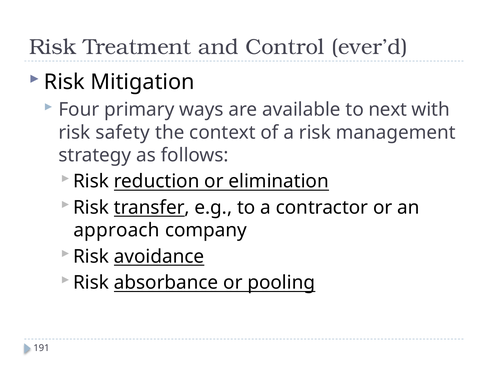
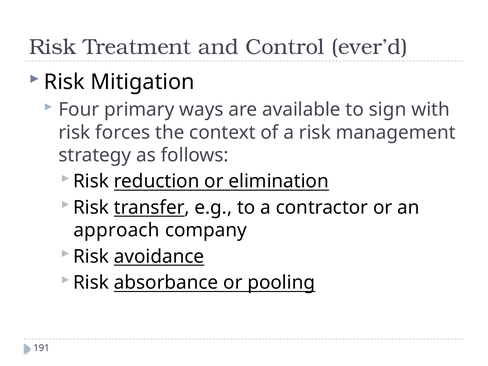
next: next -> sign (388, 110)
safety: safety -> forces (123, 132)
